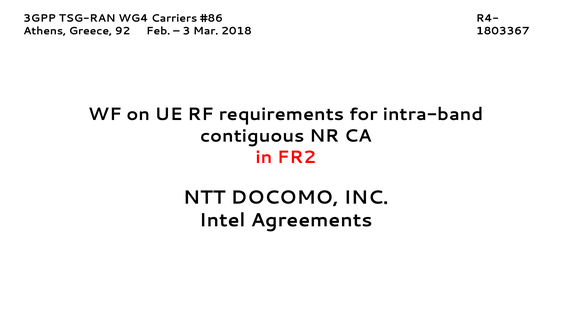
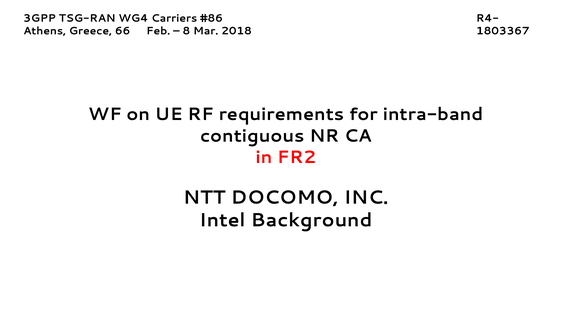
92: 92 -> 66 (123, 31)
3: 3 -> 8 (186, 31)
Agreements: Agreements -> Background (312, 220)
